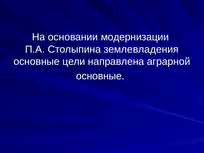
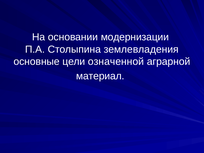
направлена: направлена -> означенной (116, 62)
основные: основные -> материал (100, 76)
